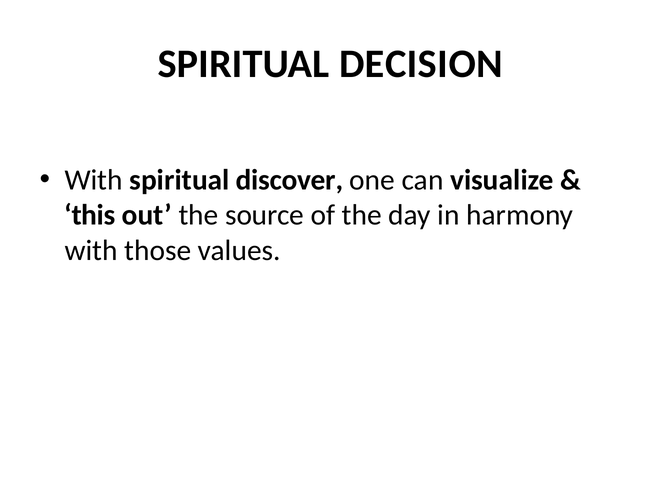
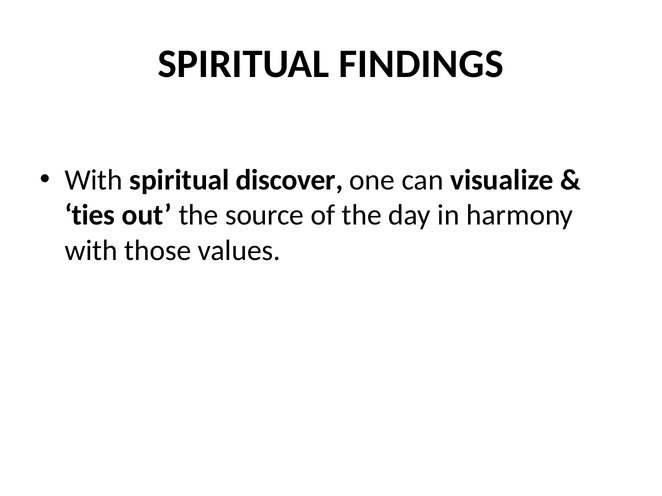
DECISION: DECISION -> FINDINGS (421, 64)
this: this -> ties (90, 215)
